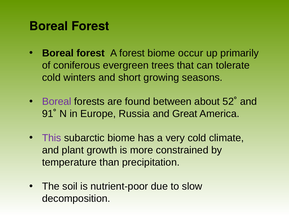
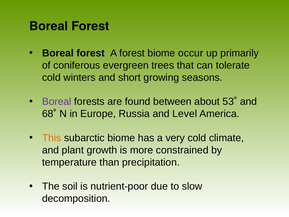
52˚: 52˚ -> 53˚ (230, 101)
91˚: 91˚ -> 68˚ (49, 114)
Great: Great -> Level (185, 114)
This colour: purple -> orange (52, 138)
